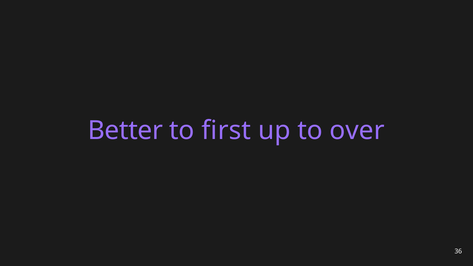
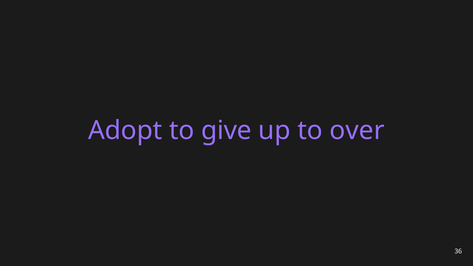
Better: Better -> Adopt (125, 130)
first: first -> give (226, 130)
